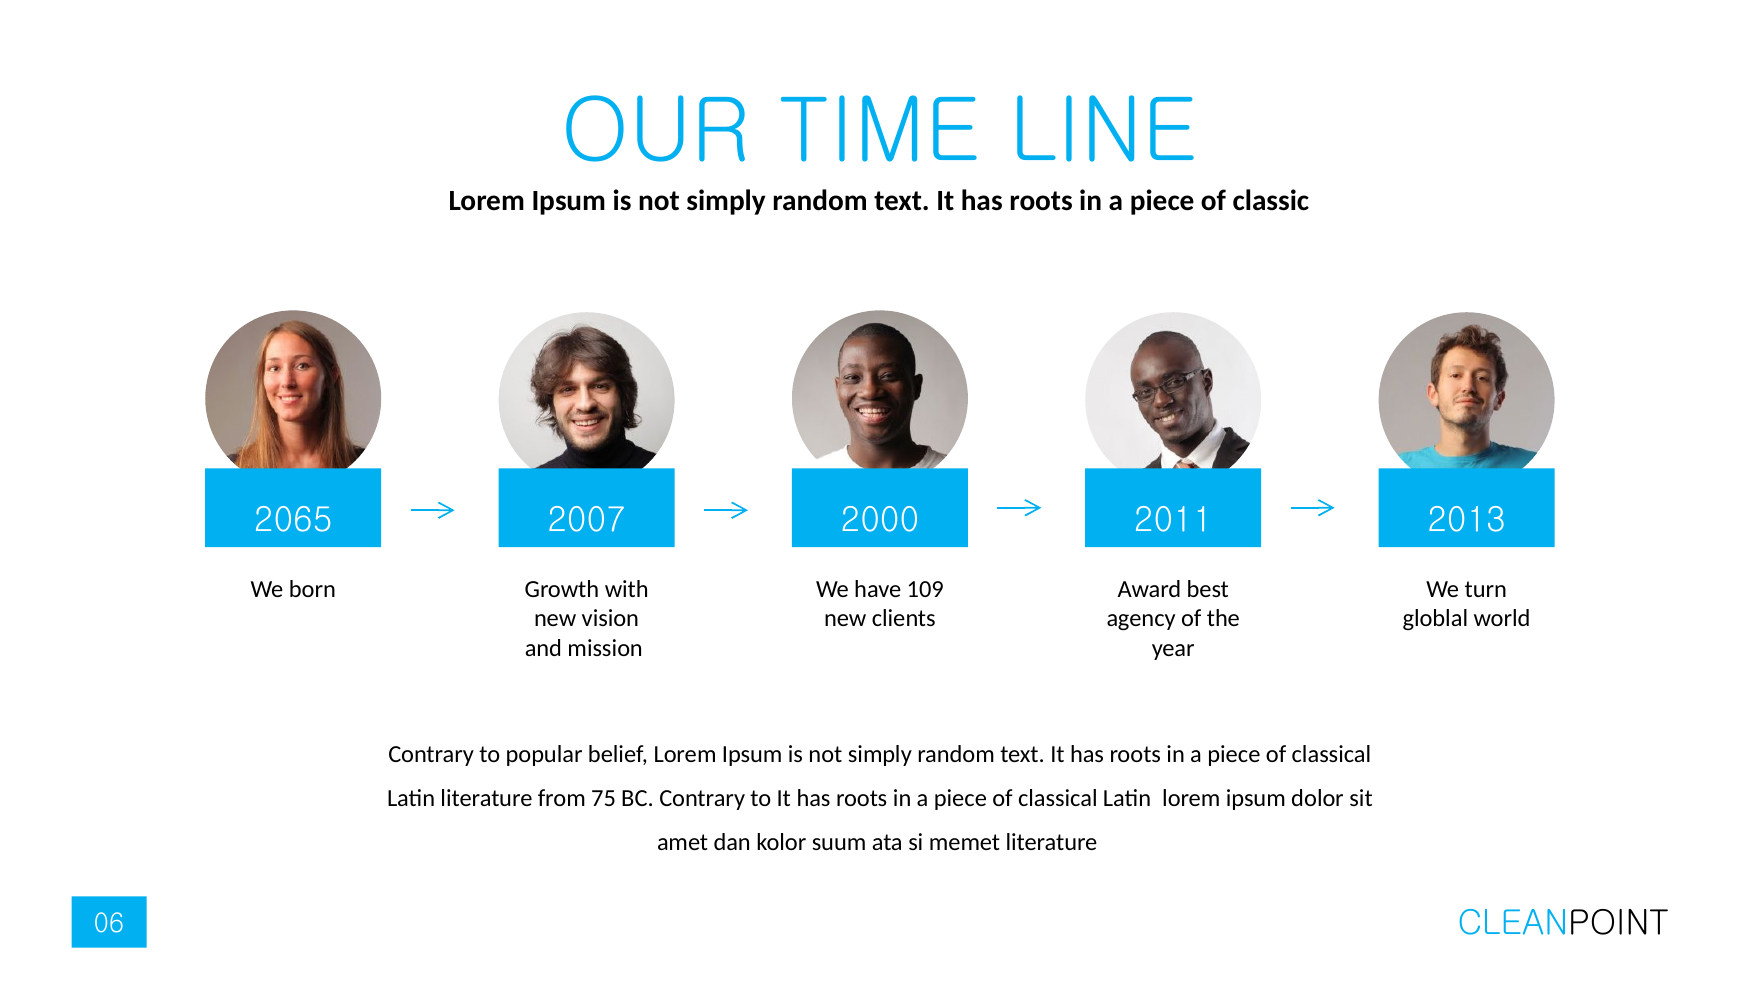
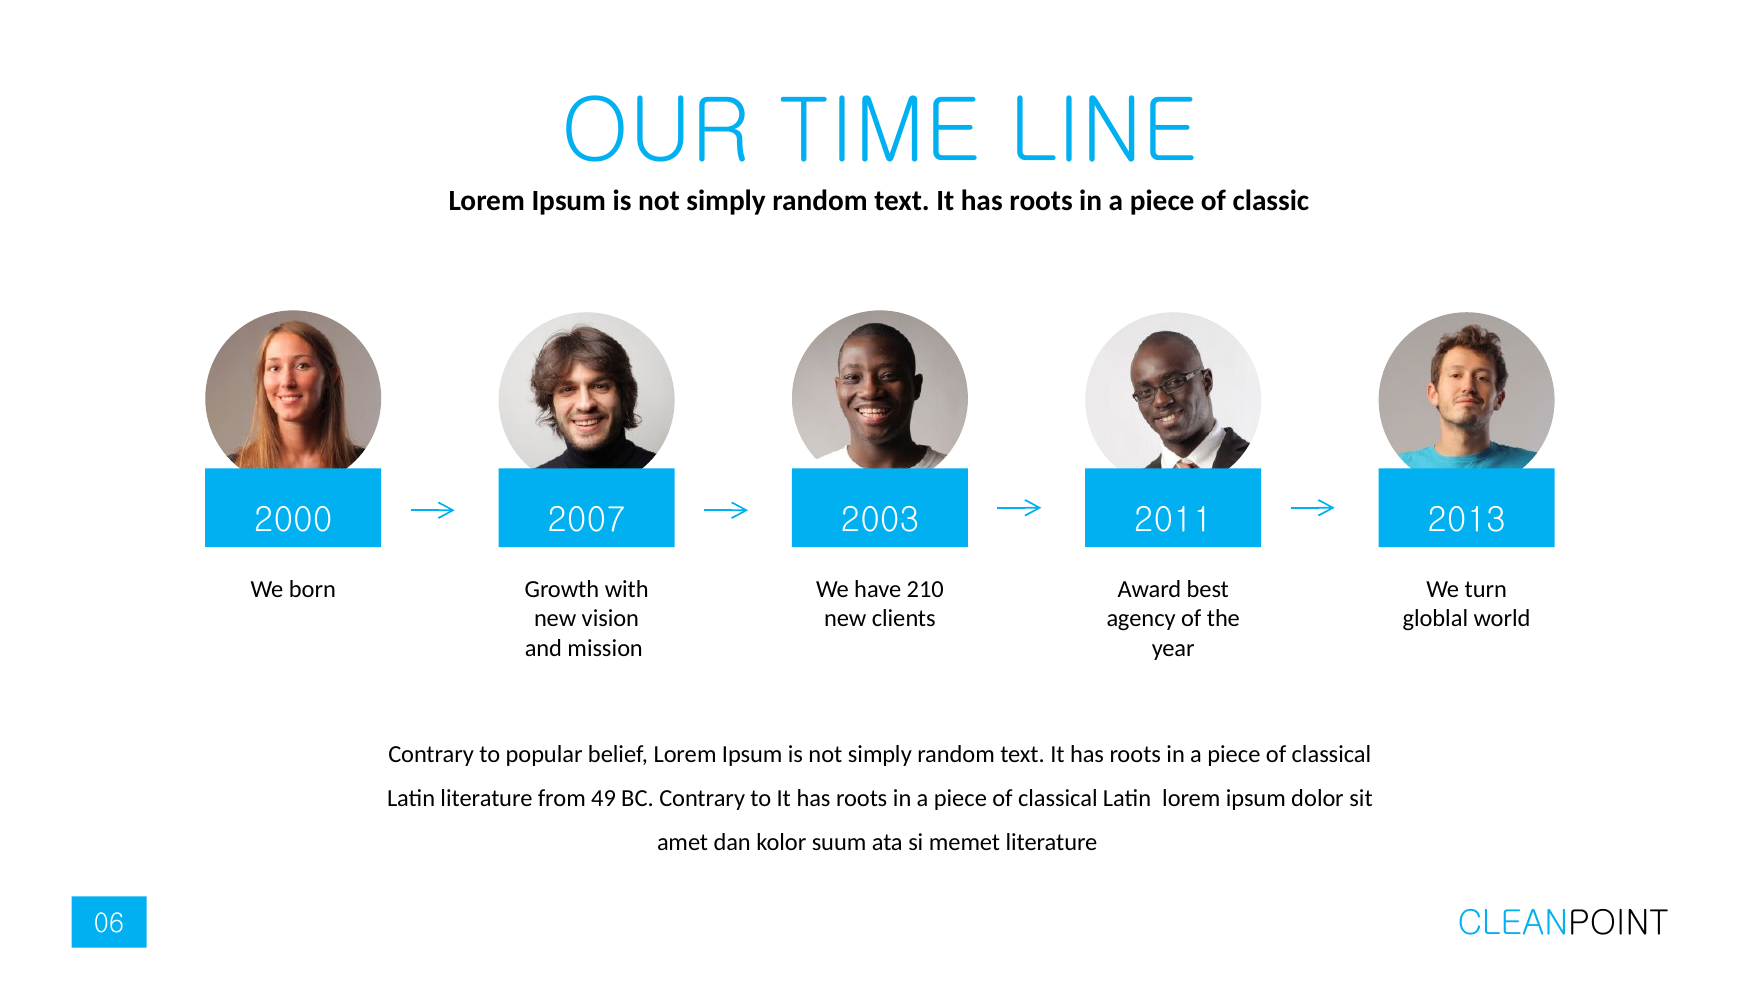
2065: 2065 -> 2000 (293, 520)
2000: 2000 -> 2003 (880, 520)
109: 109 -> 210 (925, 589)
75: 75 -> 49 (604, 799)
